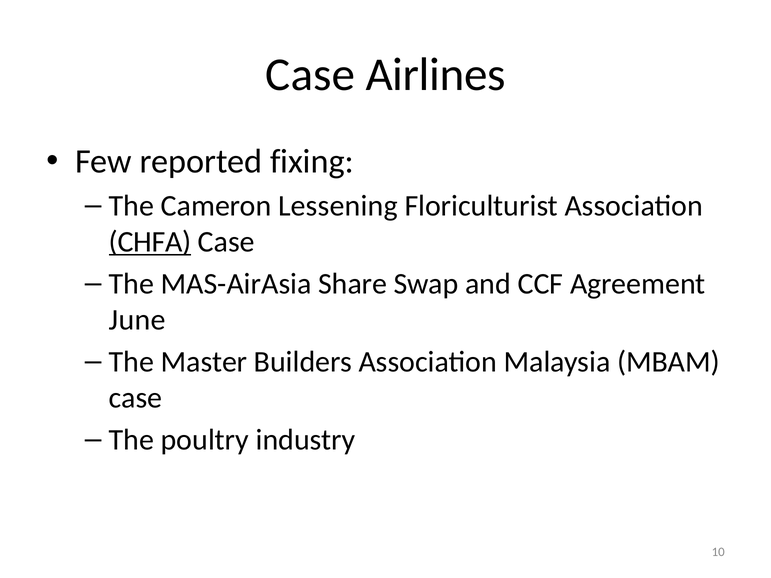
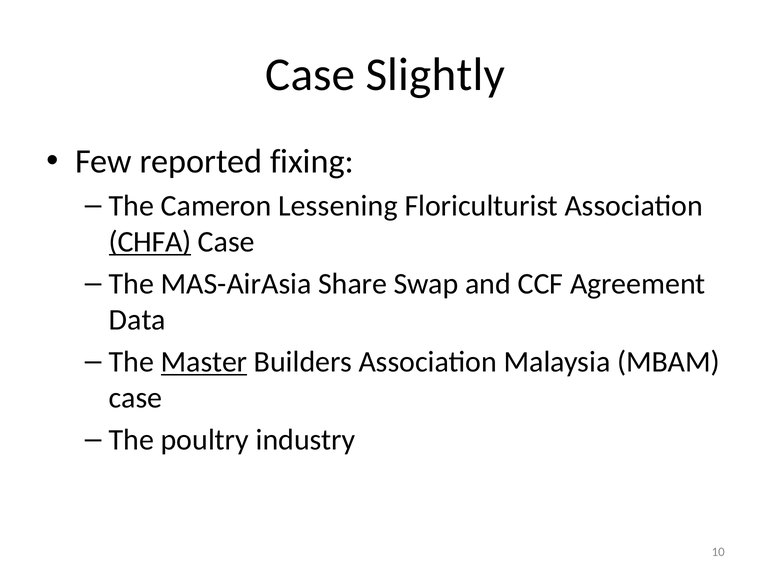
Airlines: Airlines -> Slightly (435, 75)
June: June -> Data (137, 320)
Master underline: none -> present (204, 362)
